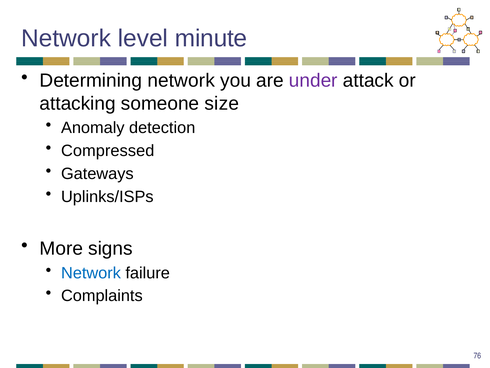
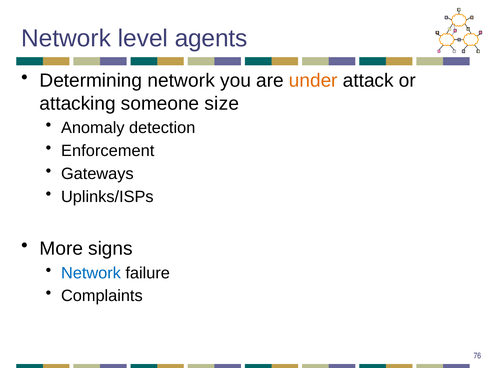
minute: minute -> agents (211, 38)
under colour: purple -> orange (313, 81)
Compressed: Compressed -> Enforcement (108, 151)
